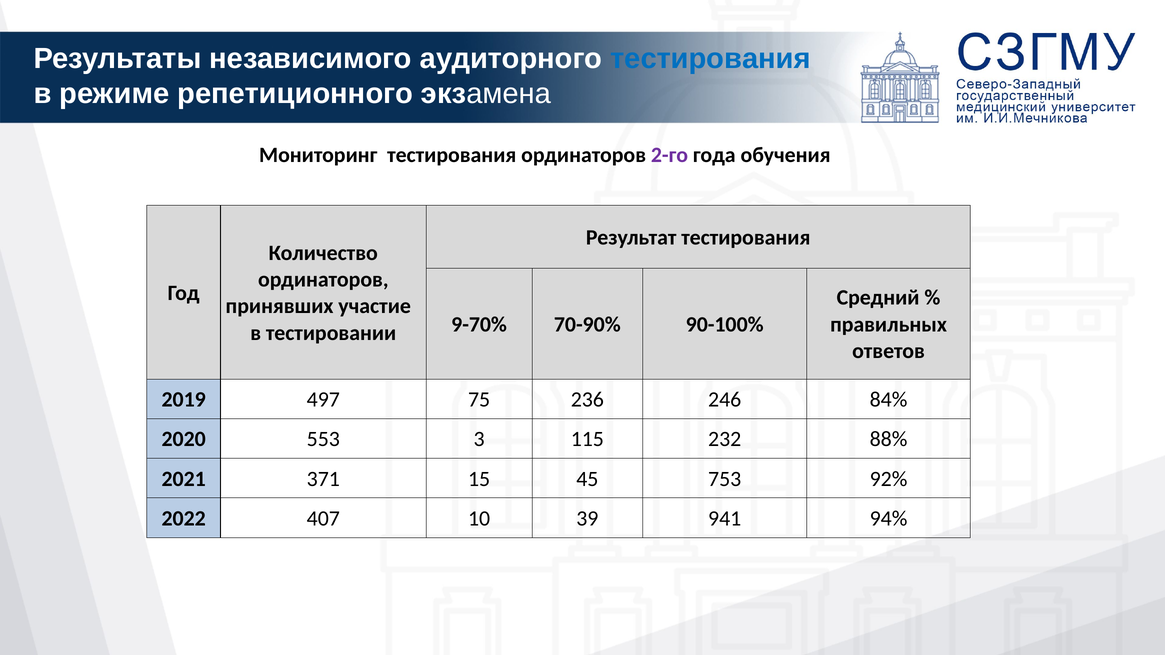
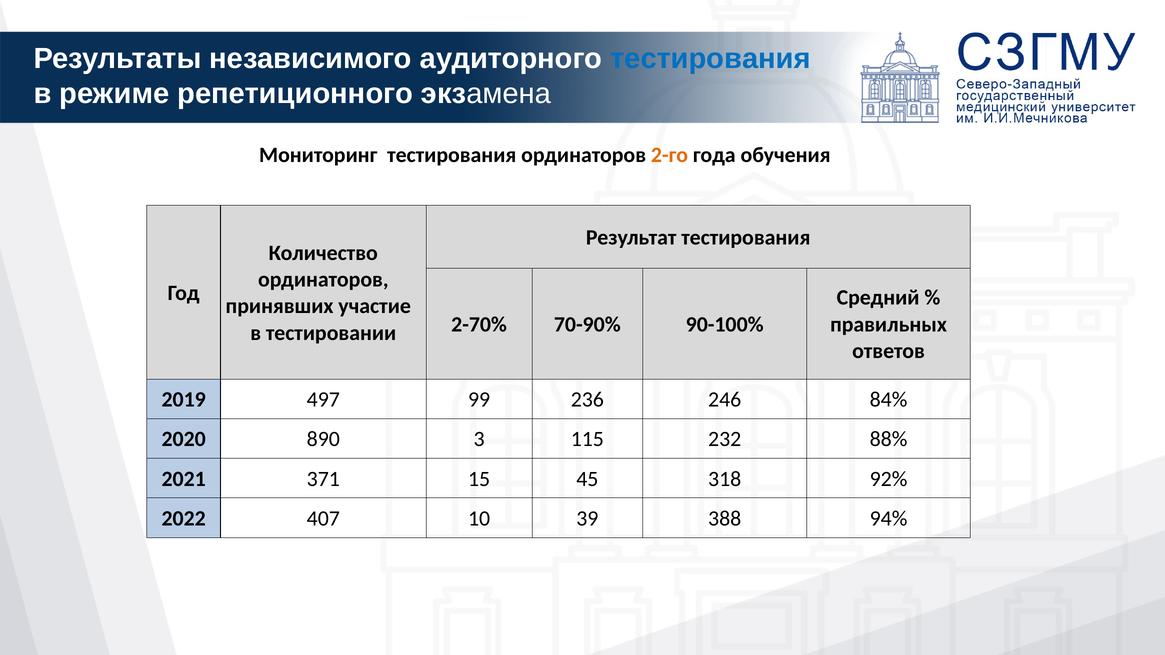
2-го colour: purple -> orange (670, 155)
9-70%: 9-70% -> 2-70% (479, 325)
75: 75 -> 99 (479, 400)
553: 553 -> 890 (323, 439)
753: 753 -> 318 (725, 479)
941: 941 -> 388 (725, 519)
